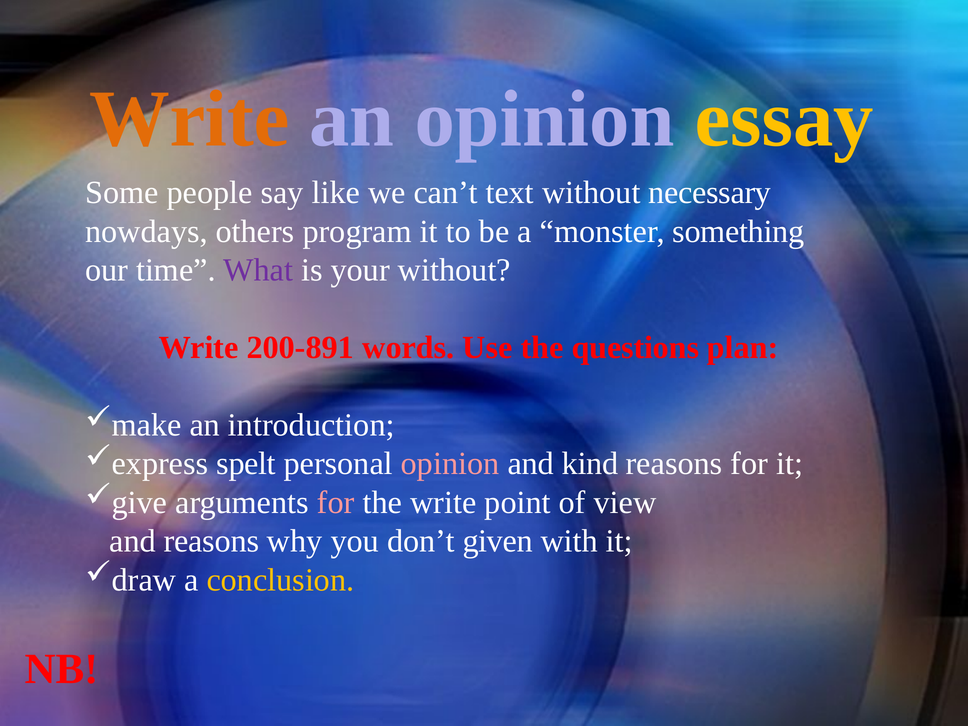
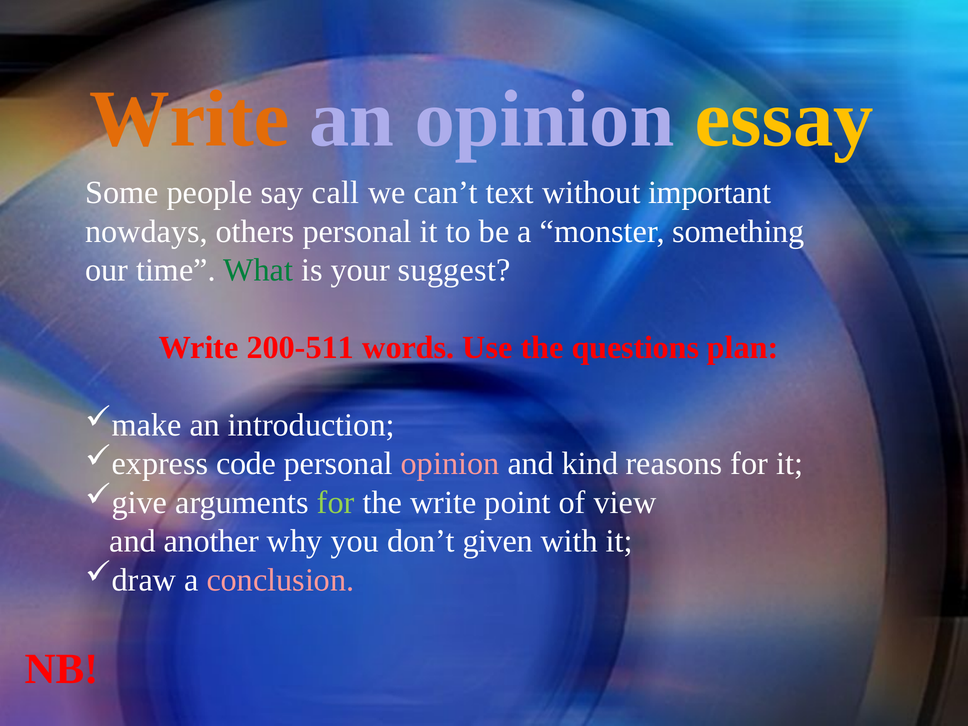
like: like -> call (336, 193)
necessary: necessary -> important (710, 193)
others program: program -> personal (357, 231)
What colour: purple -> green (258, 270)
your without: without -> suggest (454, 270)
200-891: 200-891 -> 200-511 (300, 348)
spelt: spelt -> code (246, 464)
for colour: pink -> light green (336, 503)
and reasons: reasons -> another (212, 541)
conclusion colour: yellow -> pink (280, 580)
